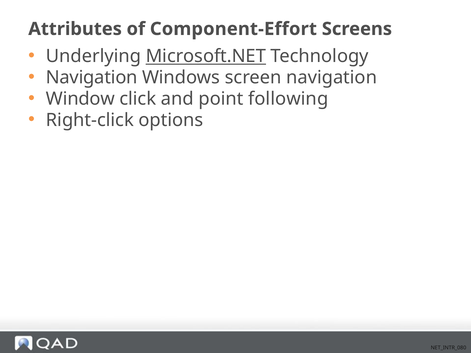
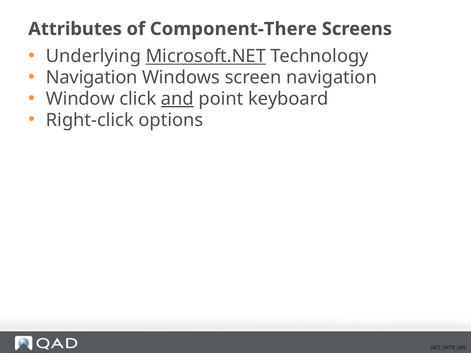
Component-Effort: Component-Effort -> Component-There (233, 29)
and underline: none -> present (177, 99)
following: following -> keyboard (288, 99)
